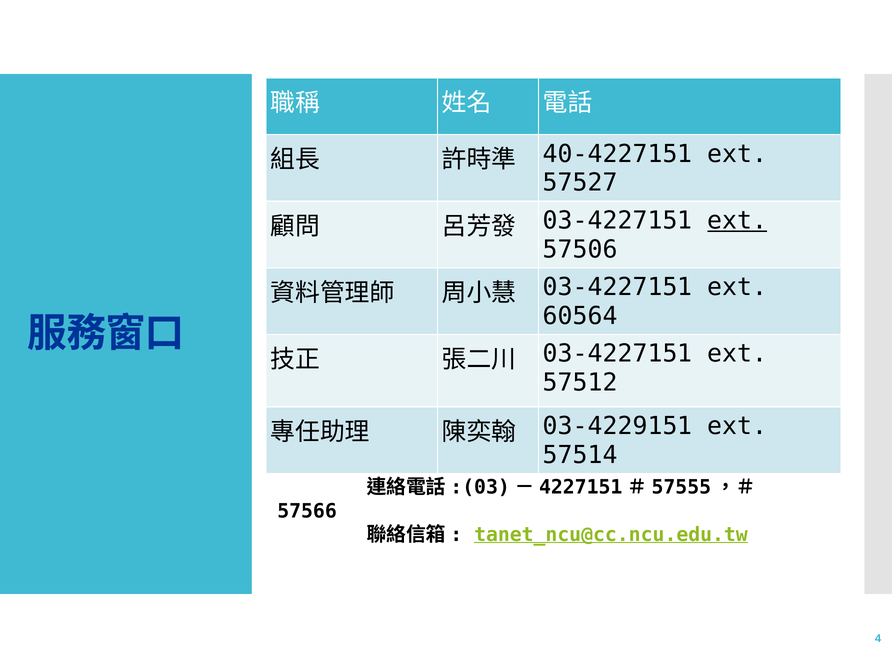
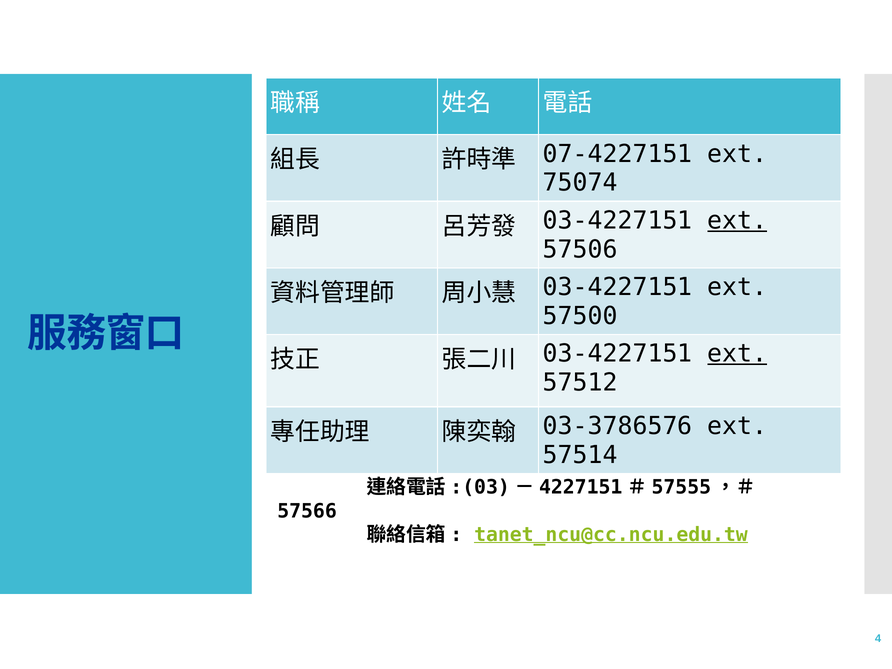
40-4227151: 40-4227151 -> 07-4227151 (618, 154)
57527: 57527 -> 75074 (580, 183)
60564: 60564 -> 57500 (580, 316)
ext underline: none -> present (737, 354)
03-4229151: 03-4229151 -> 03-3786576 (618, 426)
